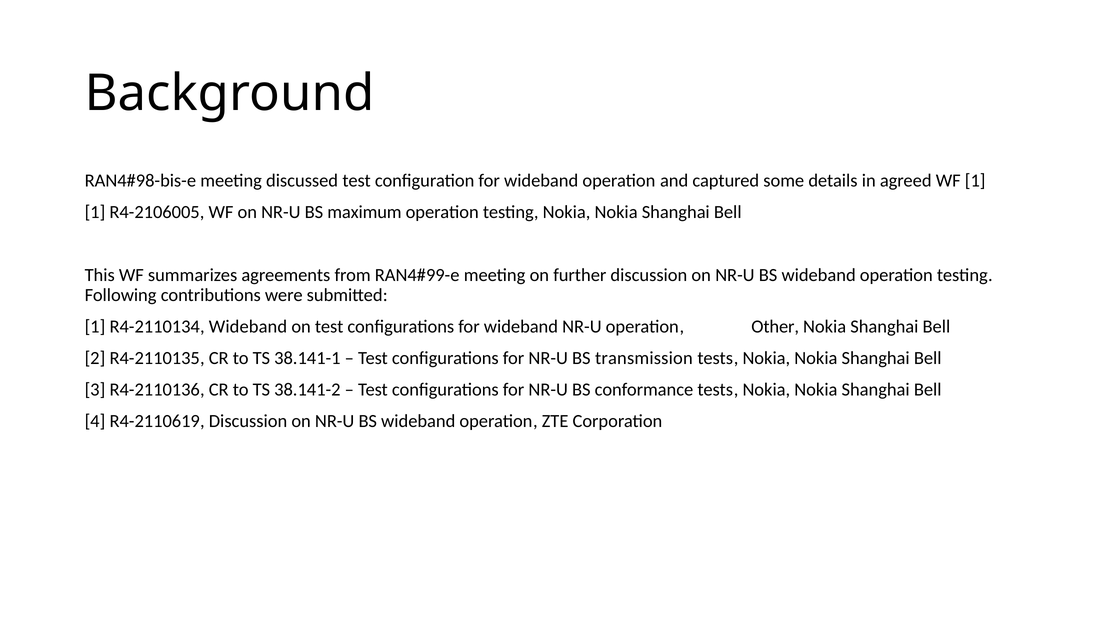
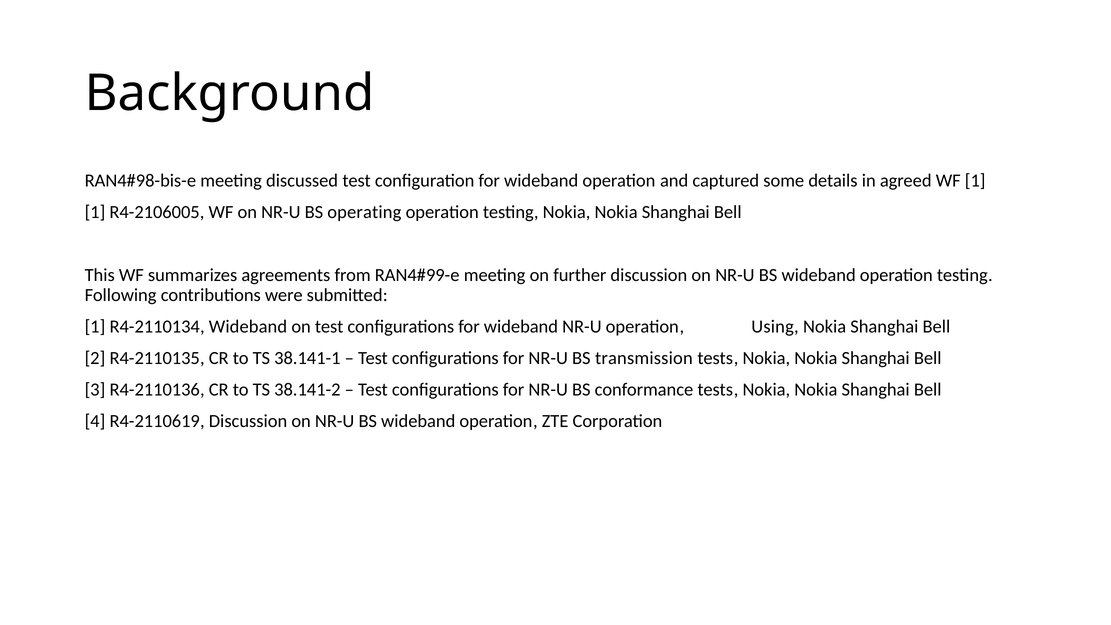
maximum: maximum -> operating (364, 212)
Other: Other -> Using (775, 326)
